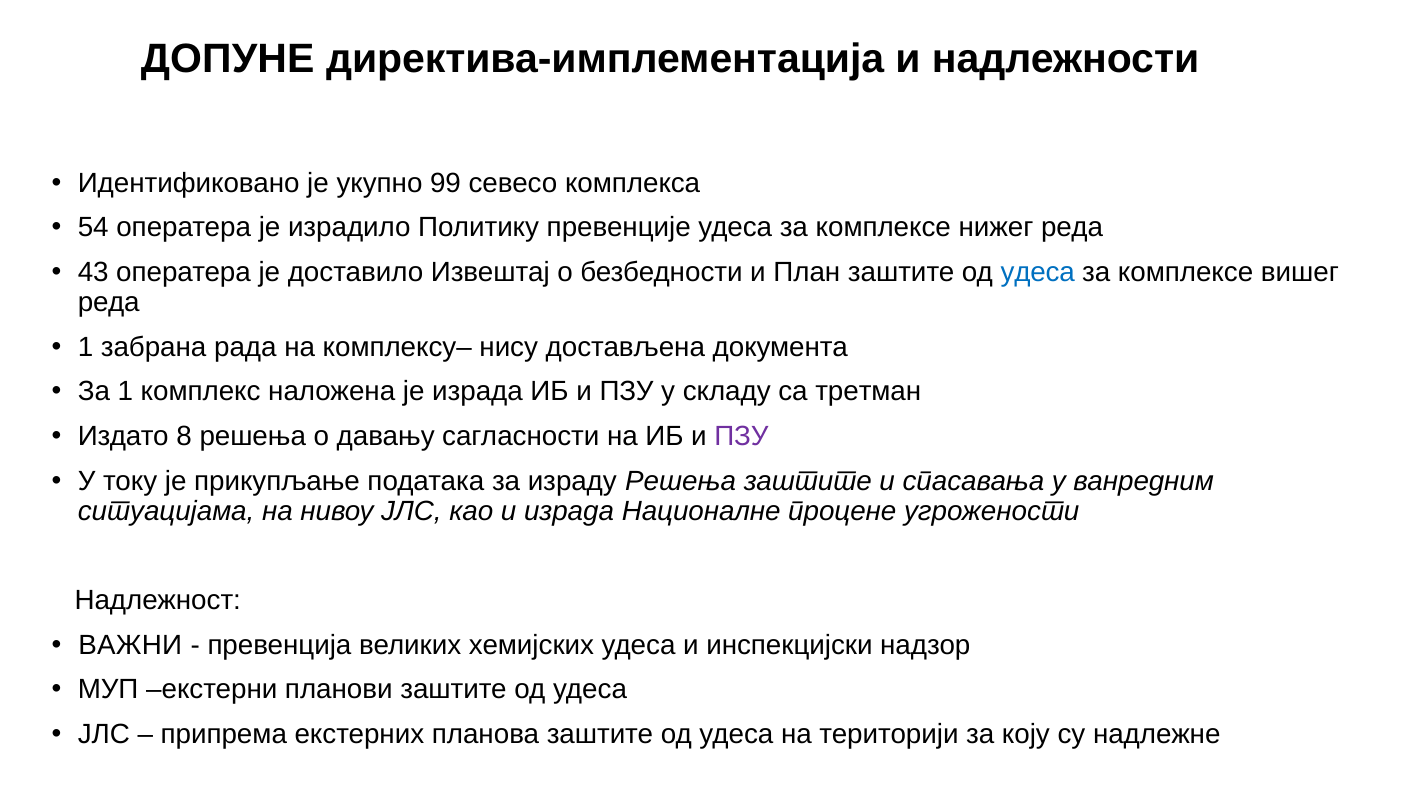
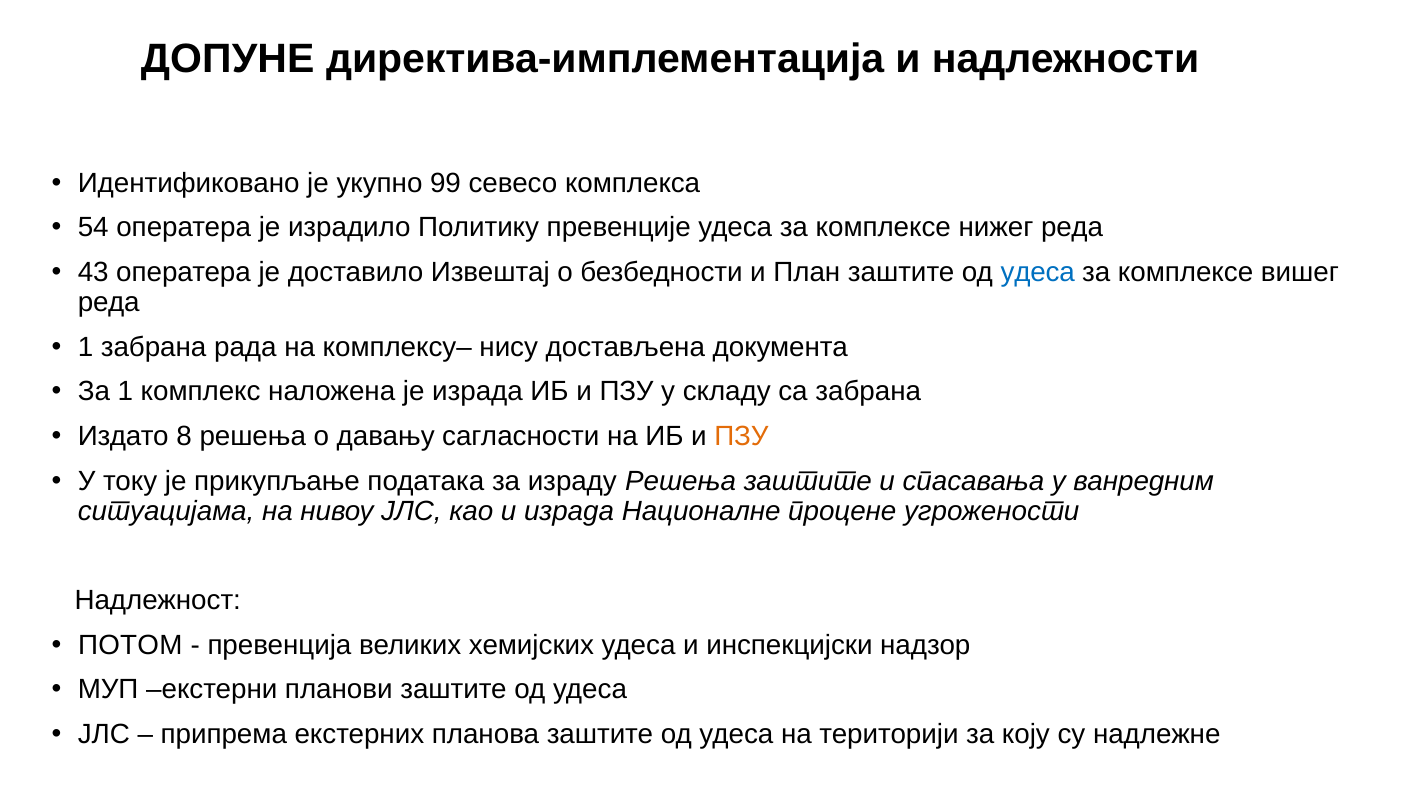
са третман: третман -> забрана (868, 392)
ПЗУ colour: purple -> orange (741, 437)
ВАЖНИ: ВАЖНИ -> ПОТОМ (130, 645)
